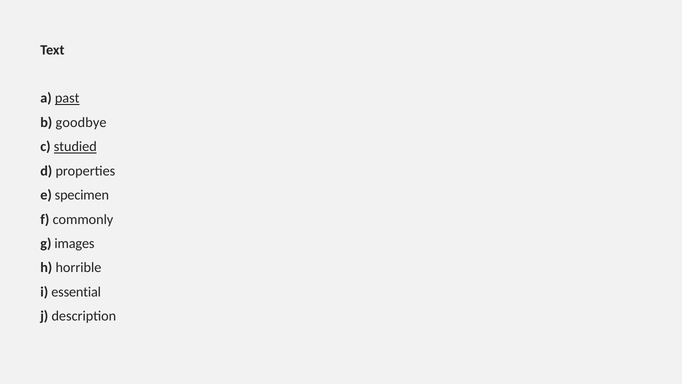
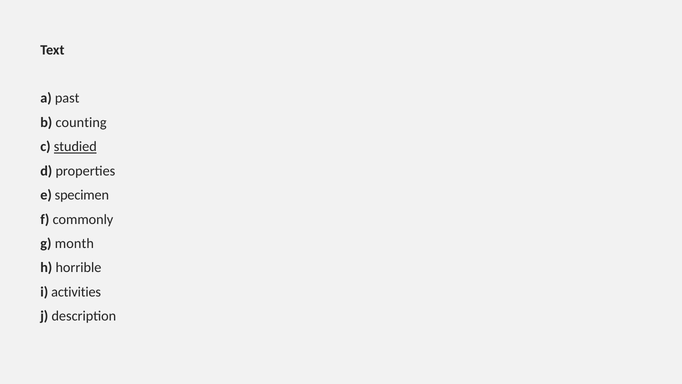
past underline: present -> none (67, 98)
goodbye: goodbye -> counting (81, 122)
images: images -> month (74, 243)
essential: essential -> activities (76, 292)
